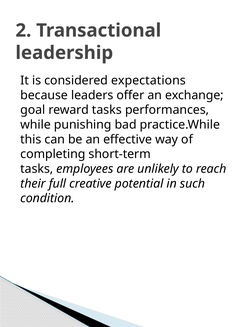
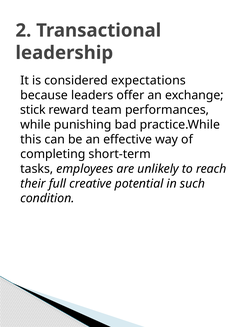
goal: goal -> stick (33, 110)
reward tasks: tasks -> team (107, 110)
